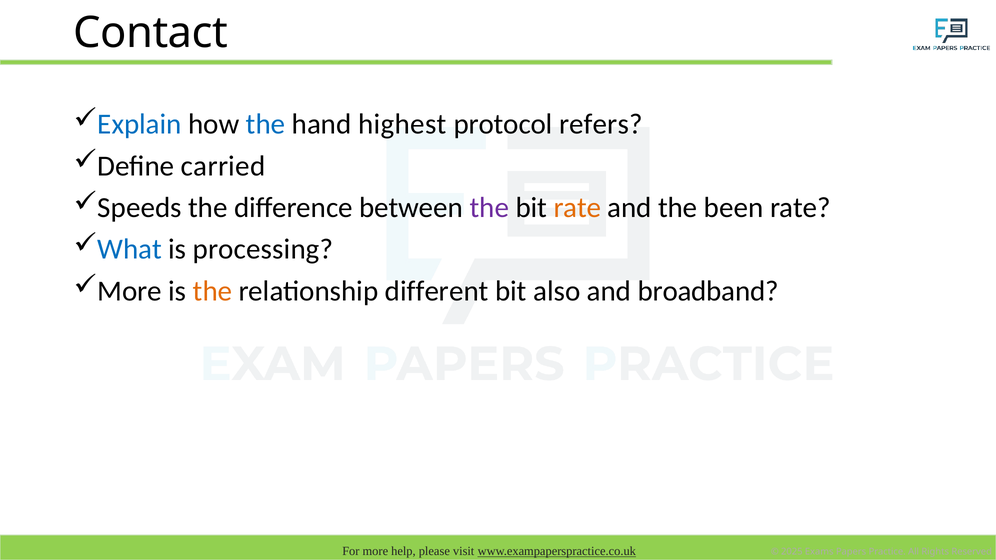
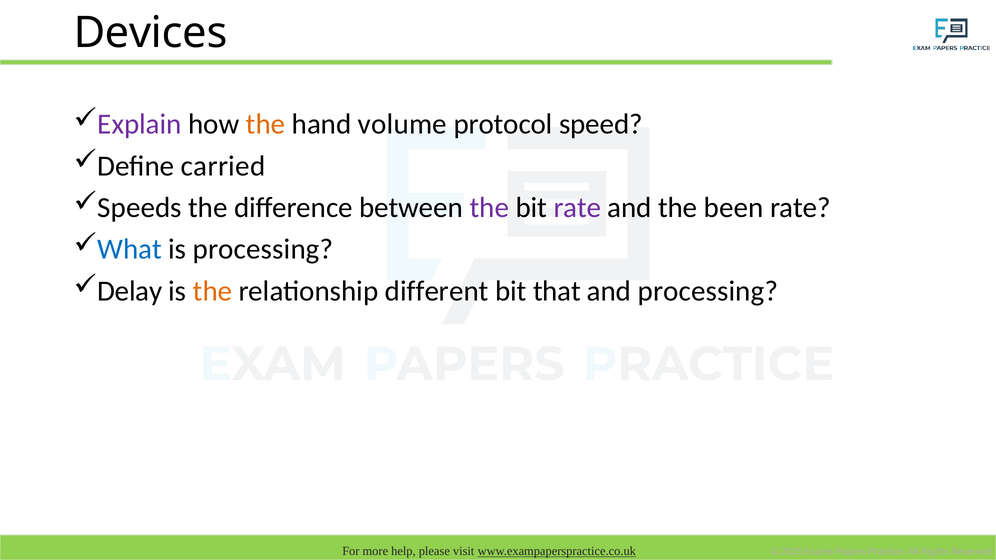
Contact: Contact -> Devices (151, 33)
Explain colour: blue -> purple (140, 124)
the colour: blue -> orange (266, 124)
highest: highest -> volume (402, 124)
refers: refers -> speed (601, 124)
rate colour: orange -> purple (577, 208)
More: More -> Delay (130, 291)
also: also -> that (557, 291)
and broadband: broadband -> processing (708, 291)
